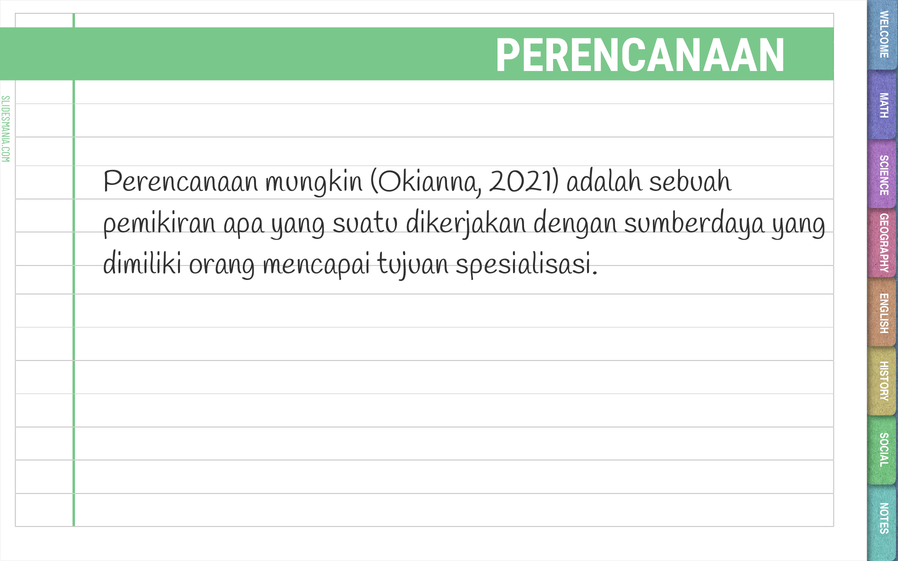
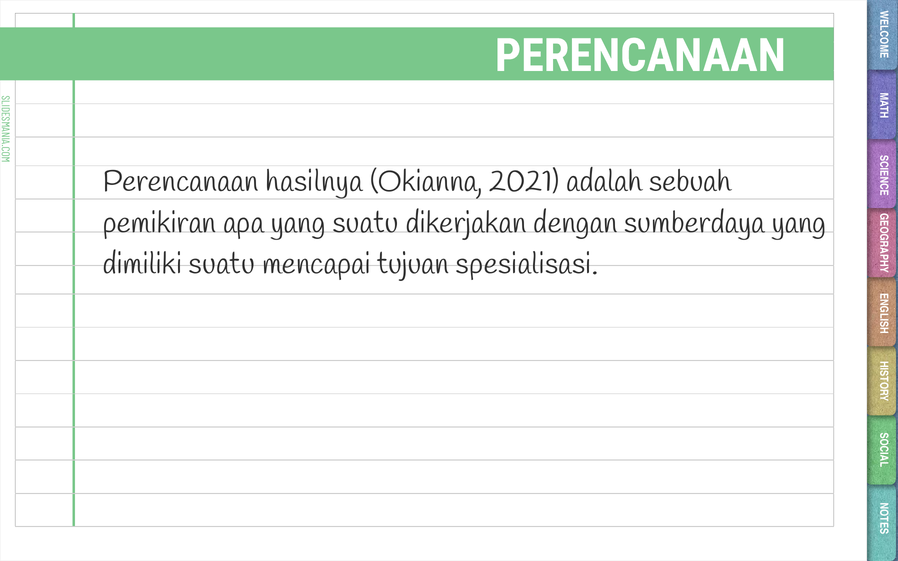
mungkin: mungkin -> hasilnya (314, 181)
dimiliki orang: orang -> suatu (222, 264)
